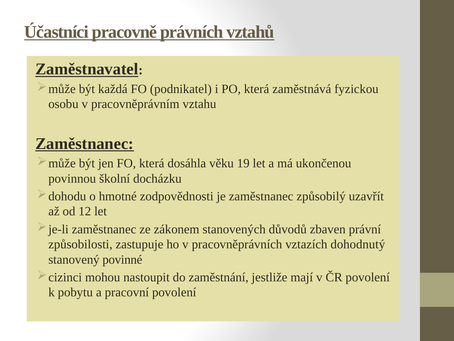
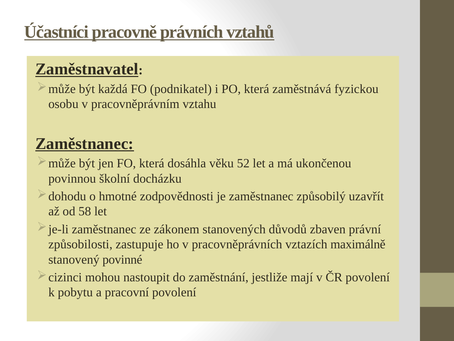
19: 19 -> 52 (243, 163)
12: 12 -> 58 (85, 211)
dohodnutý: dohodnutý -> maximálně (358, 244)
